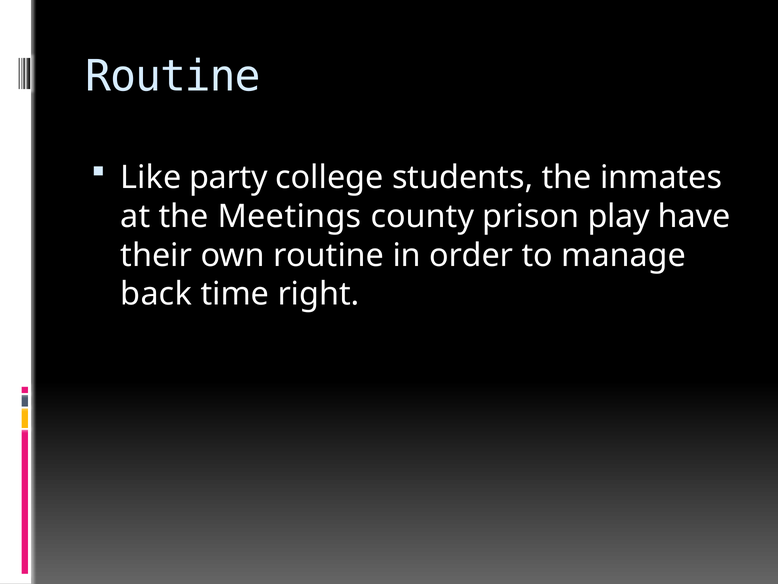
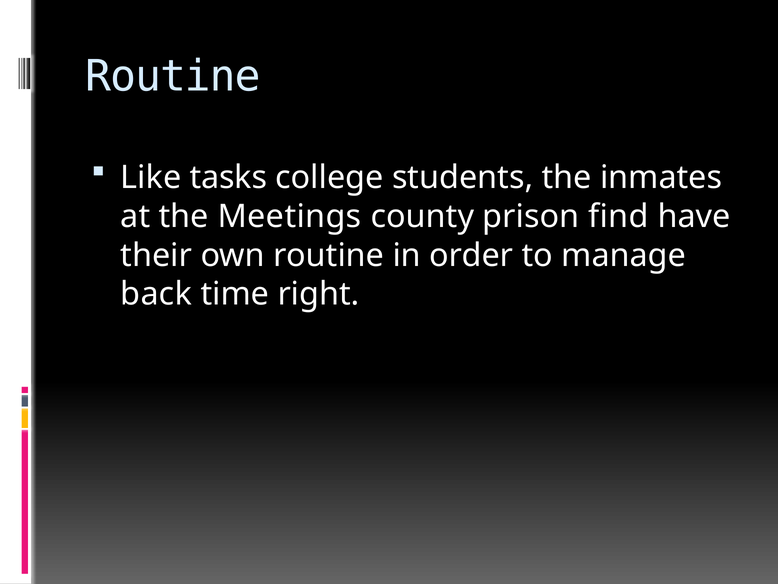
party: party -> tasks (228, 177)
play: play -> find (618, 216)
